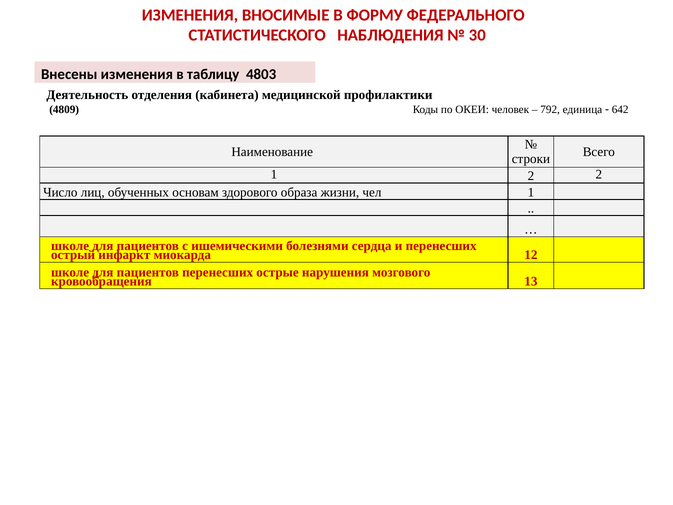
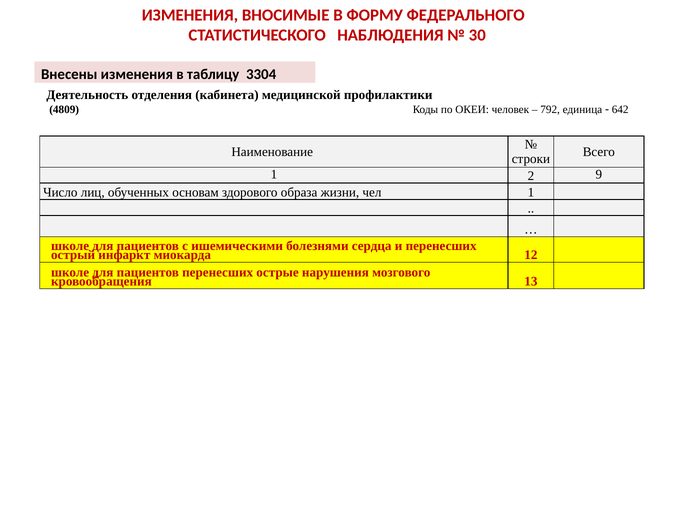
4803: 4803 -> 3304 (261, 74)
2 2: 2 -> 9 (599, 175)
